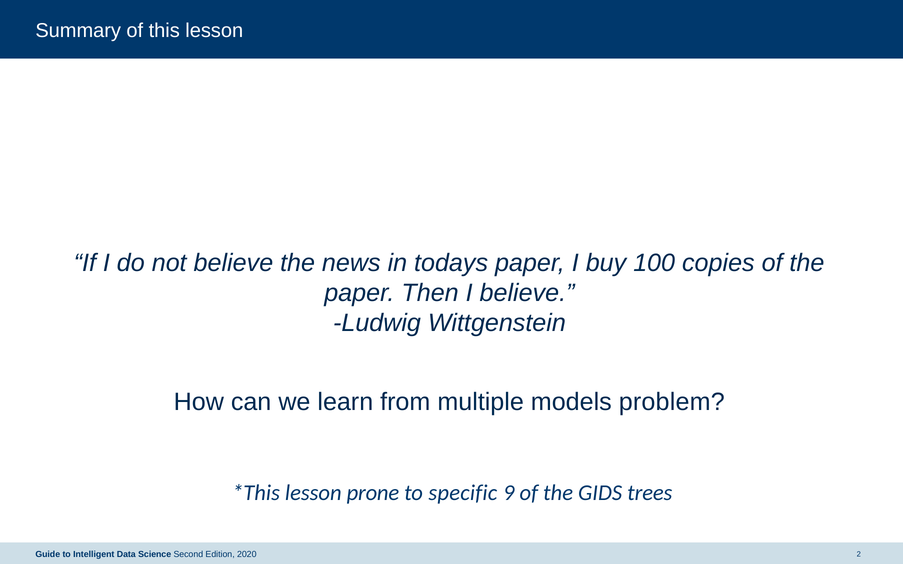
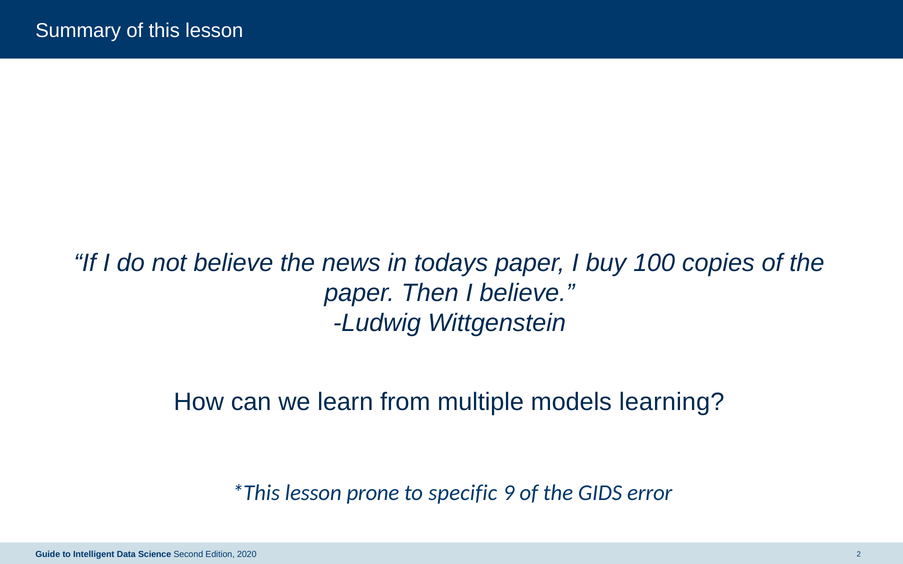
problem: problem -> learning (672, 402)
trees: trees -> error (650, 493)
